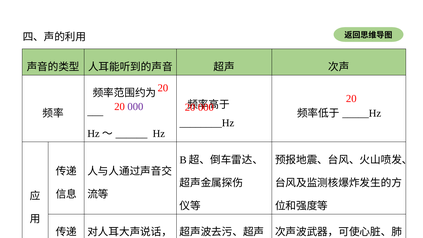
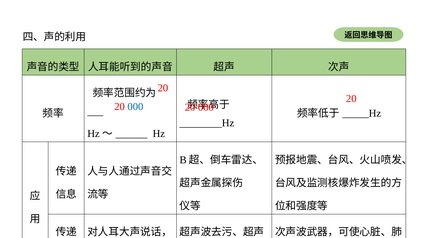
000 colour: purple -> blue (135, 107)
